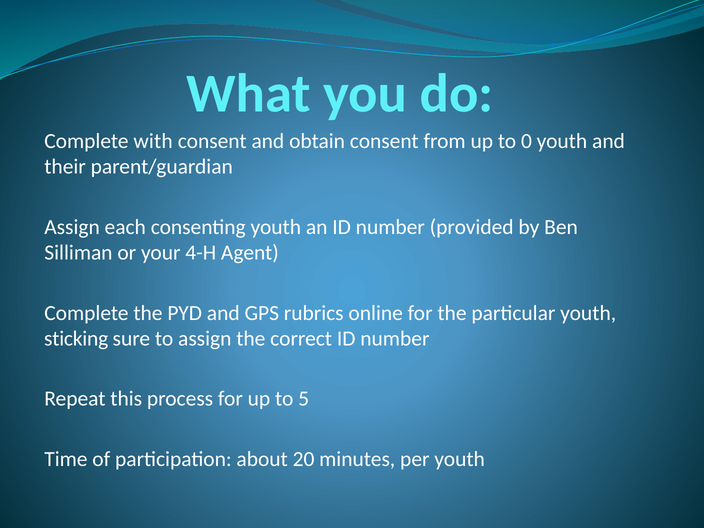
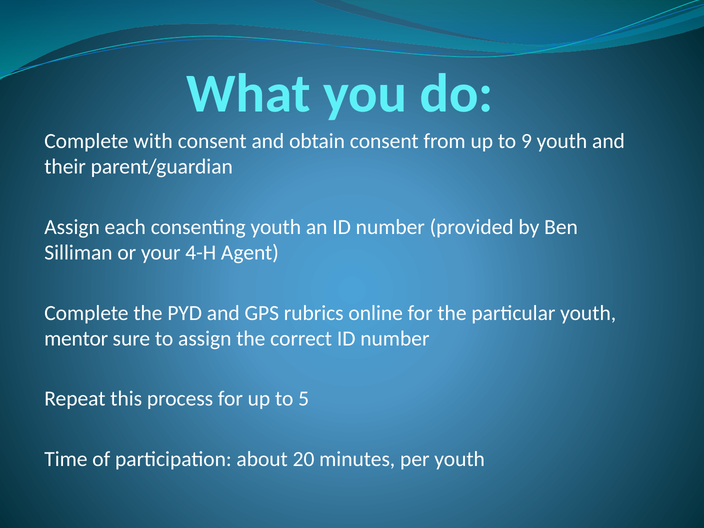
0: 0 -> 9 (526, 141)
sticking: sticking -> mentor (76, 339)
